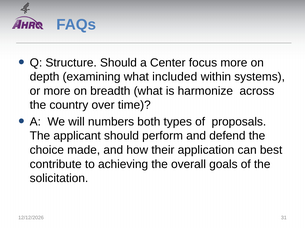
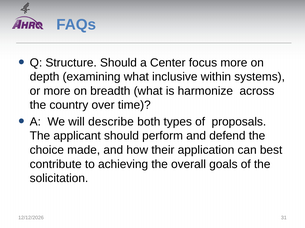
included: included -> inclusive (175, 77)
numbers: numbers -> describe (111, 122)
